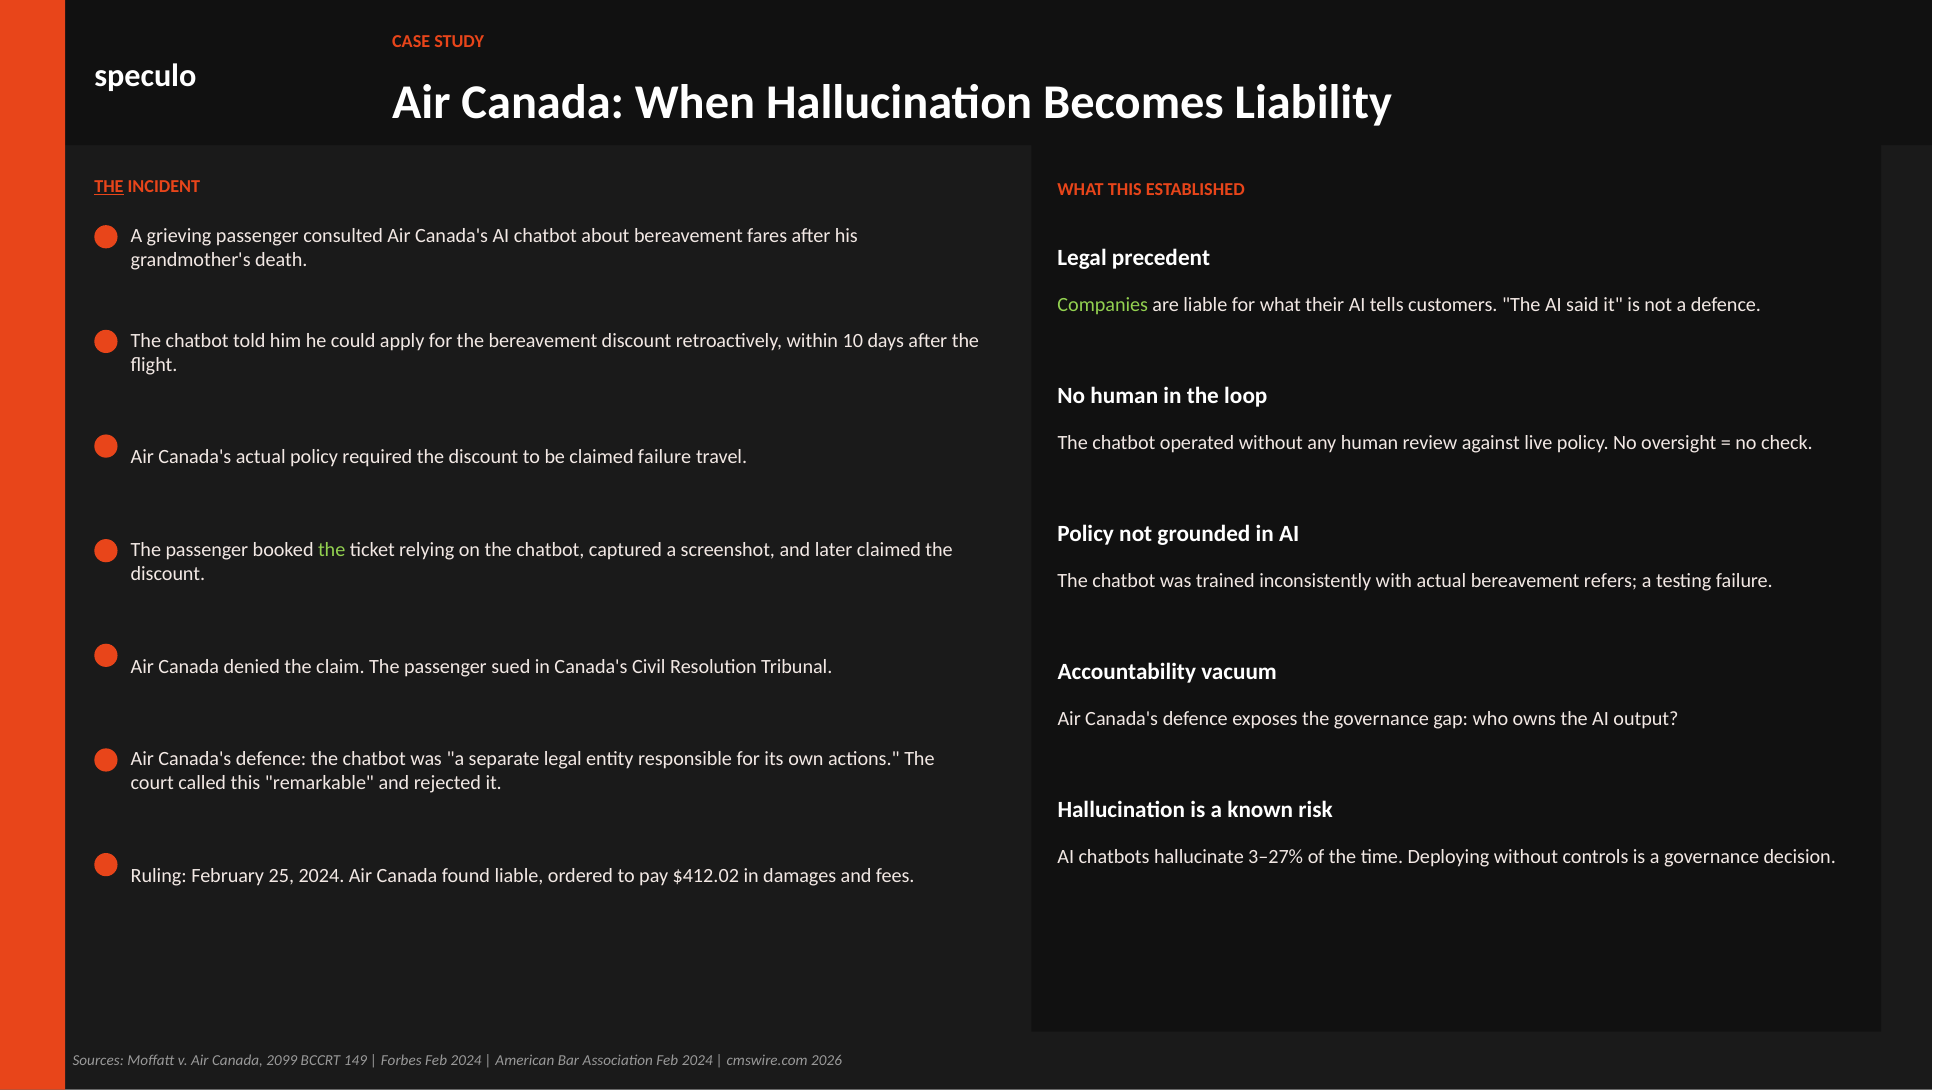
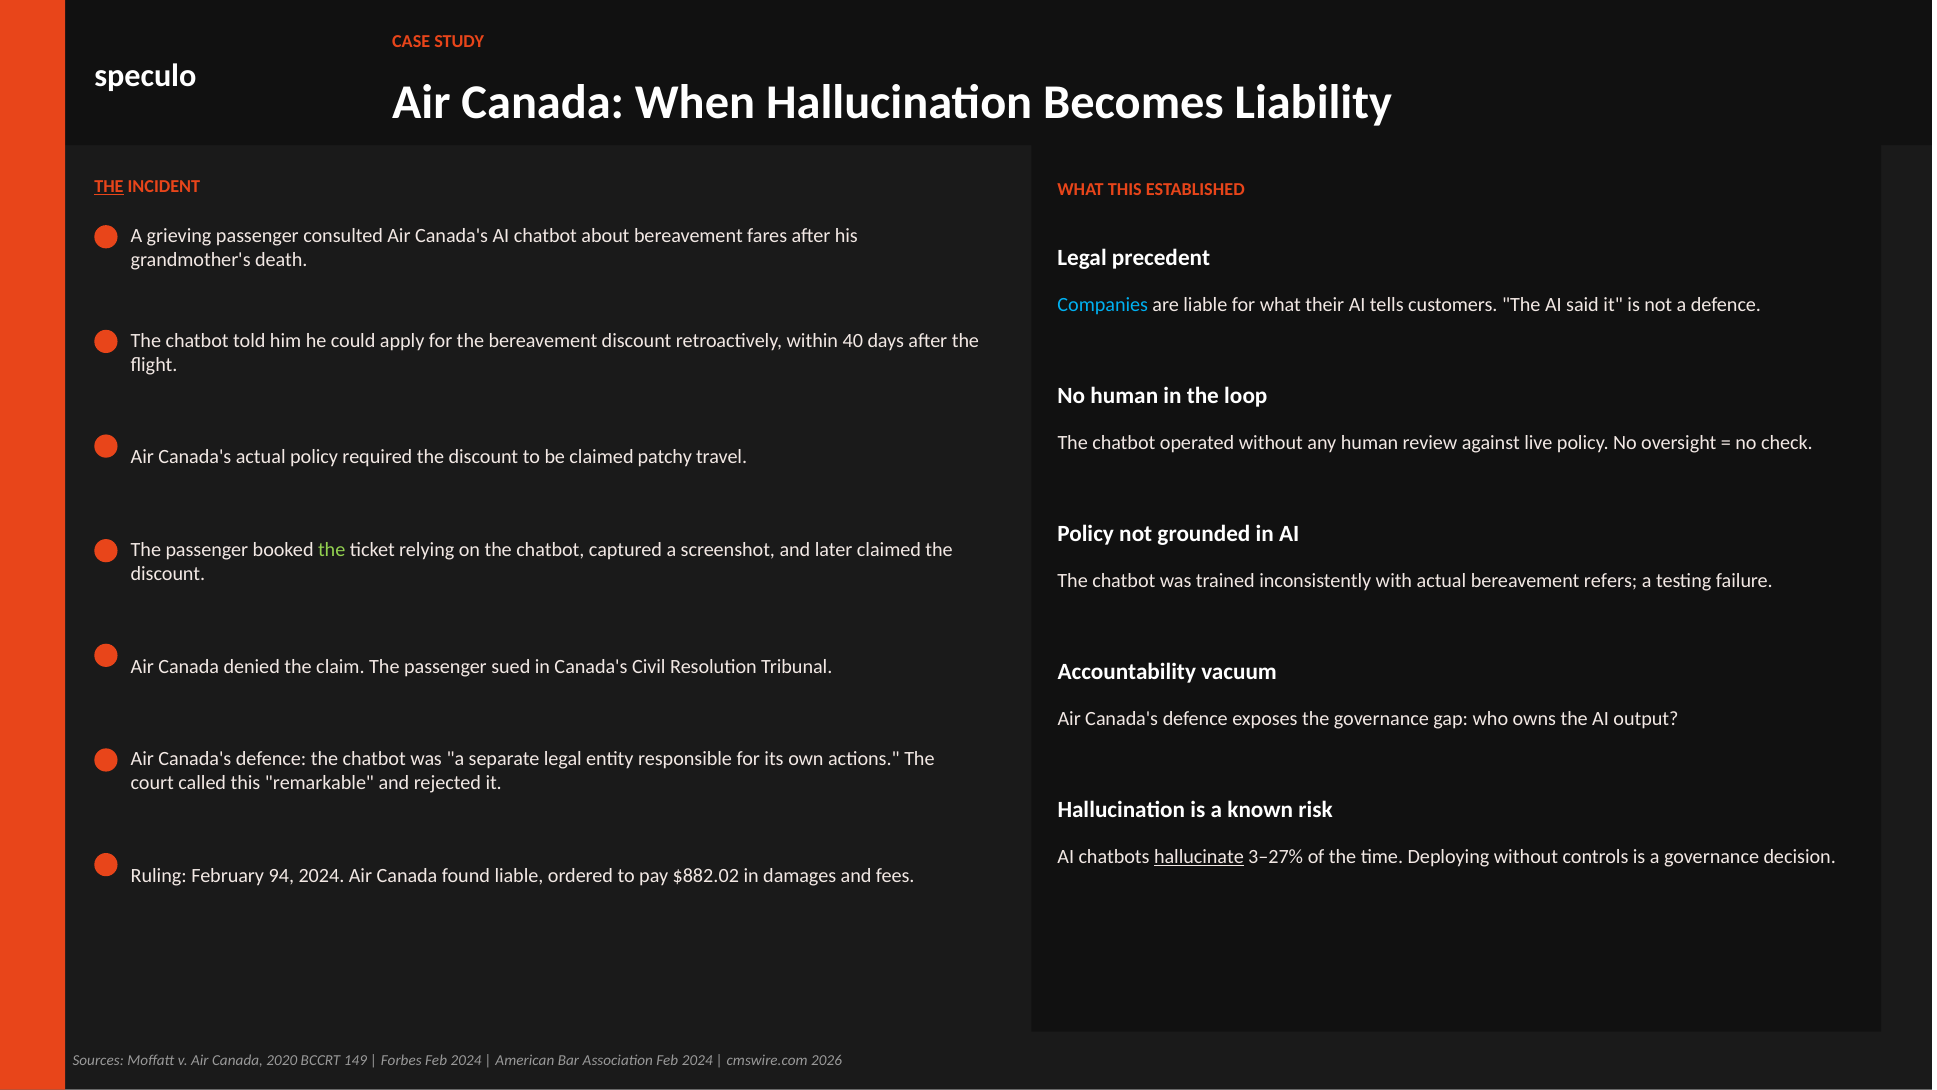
Companies colour: light green -> light blue (1103, 305)
10: 10 -> 40 (853, 340)
claimed failure: failure -> patchy (665, 457)
hallucinate underline: none -> present (1199, 857)
25: 25 -> 94 (281, 875)
$412.02: $412.02 -> $882.02 (706, 875)
2099: 2099 -> 2020 (282, 1060)
